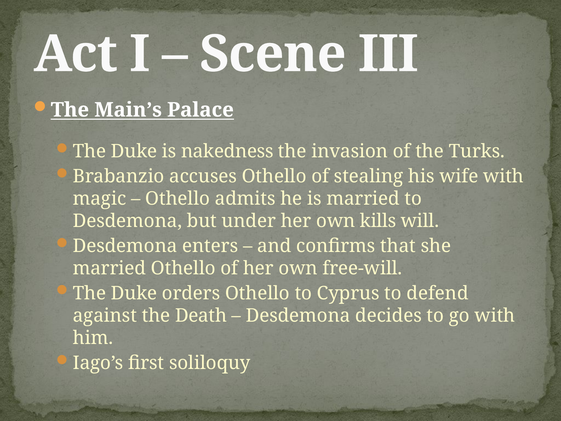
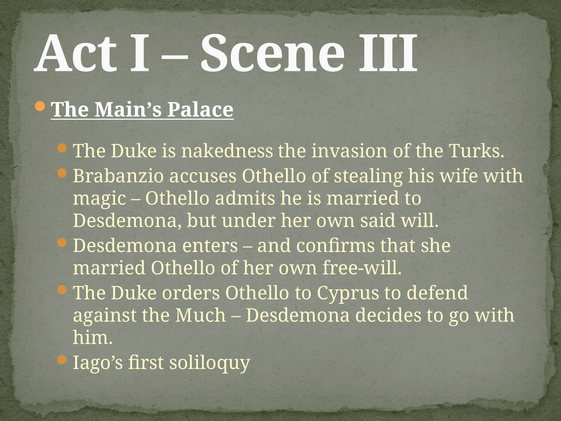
kills: kills -> said (378, 221)
Death: Death -> Much (201, 315)
